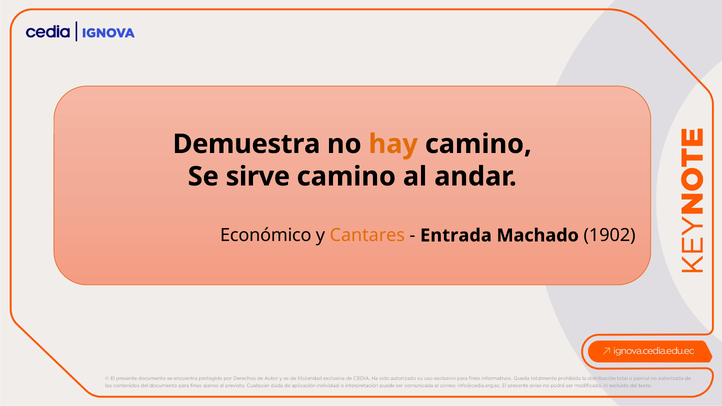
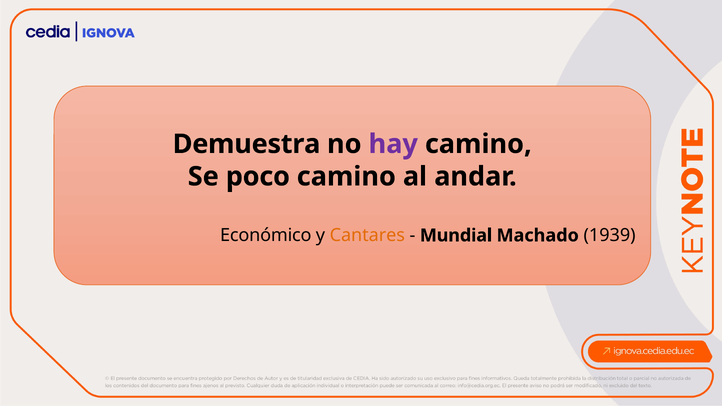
hay colour: orange -> purple (393, 144)
sirve: sirve -> poco (258, 177)
Entrada: Entrada -> Mundial (456, 236)
1902: 1902 -> 1939 (610, 236)
